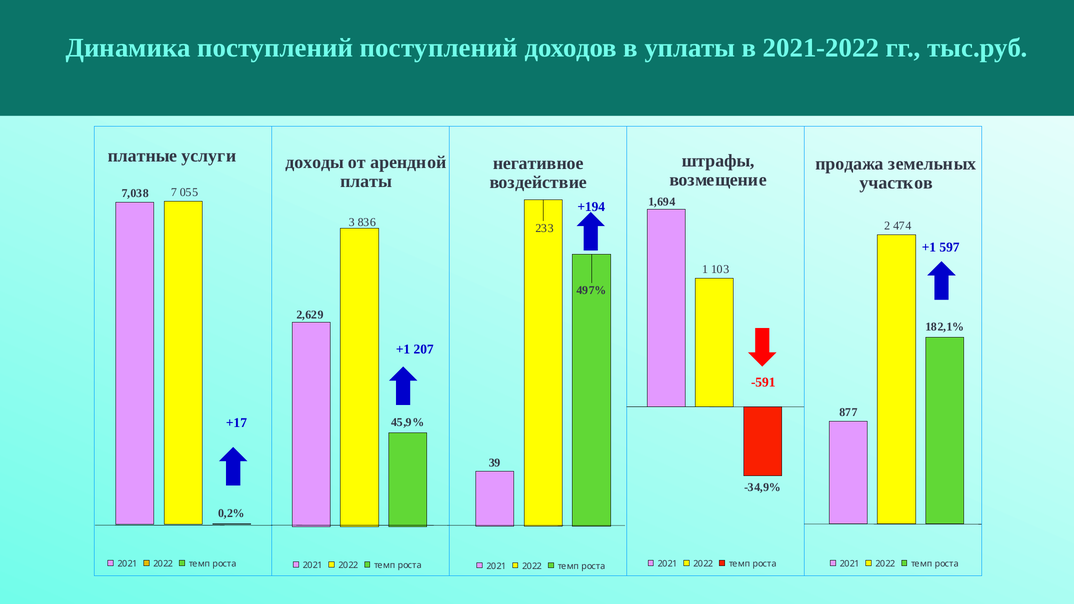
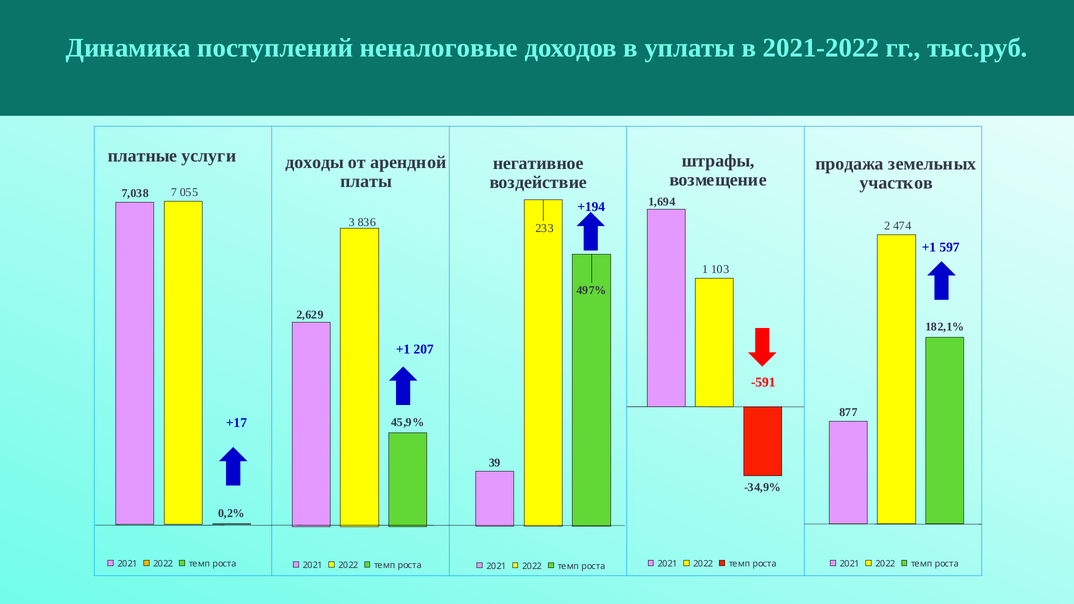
поступлений поступлений: поступлений -> неналоговые (439, 48)
